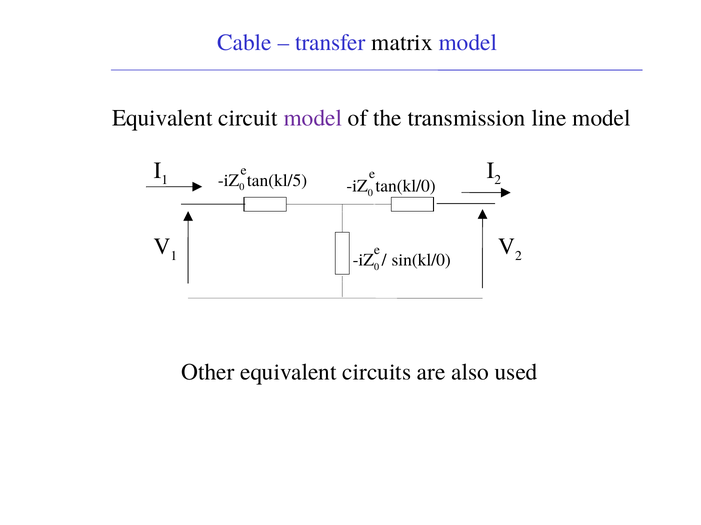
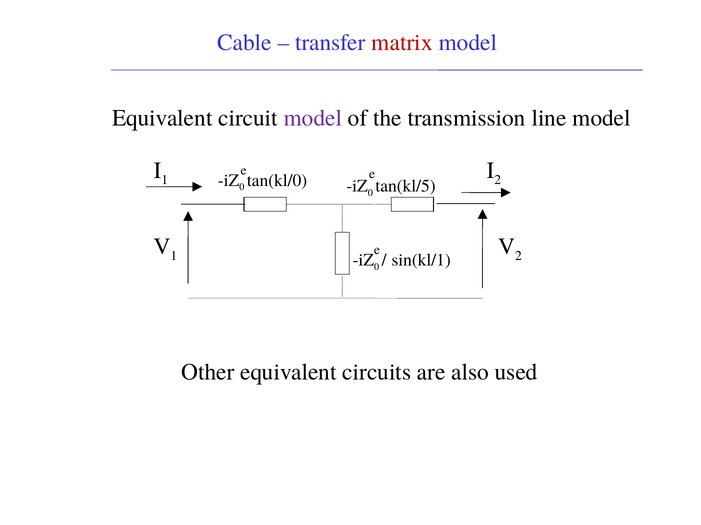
matrix colour: black -> red (402, 42)
tan(kl/5: tan(kl/5 -> tan(kl/0 (277, 181)
tan(kl/0: tan(kl/0 -> tan(kl/5 (406, 186)
sin(kl/0: sin(kl/0 -> sin(kl/1 (421, 261)
